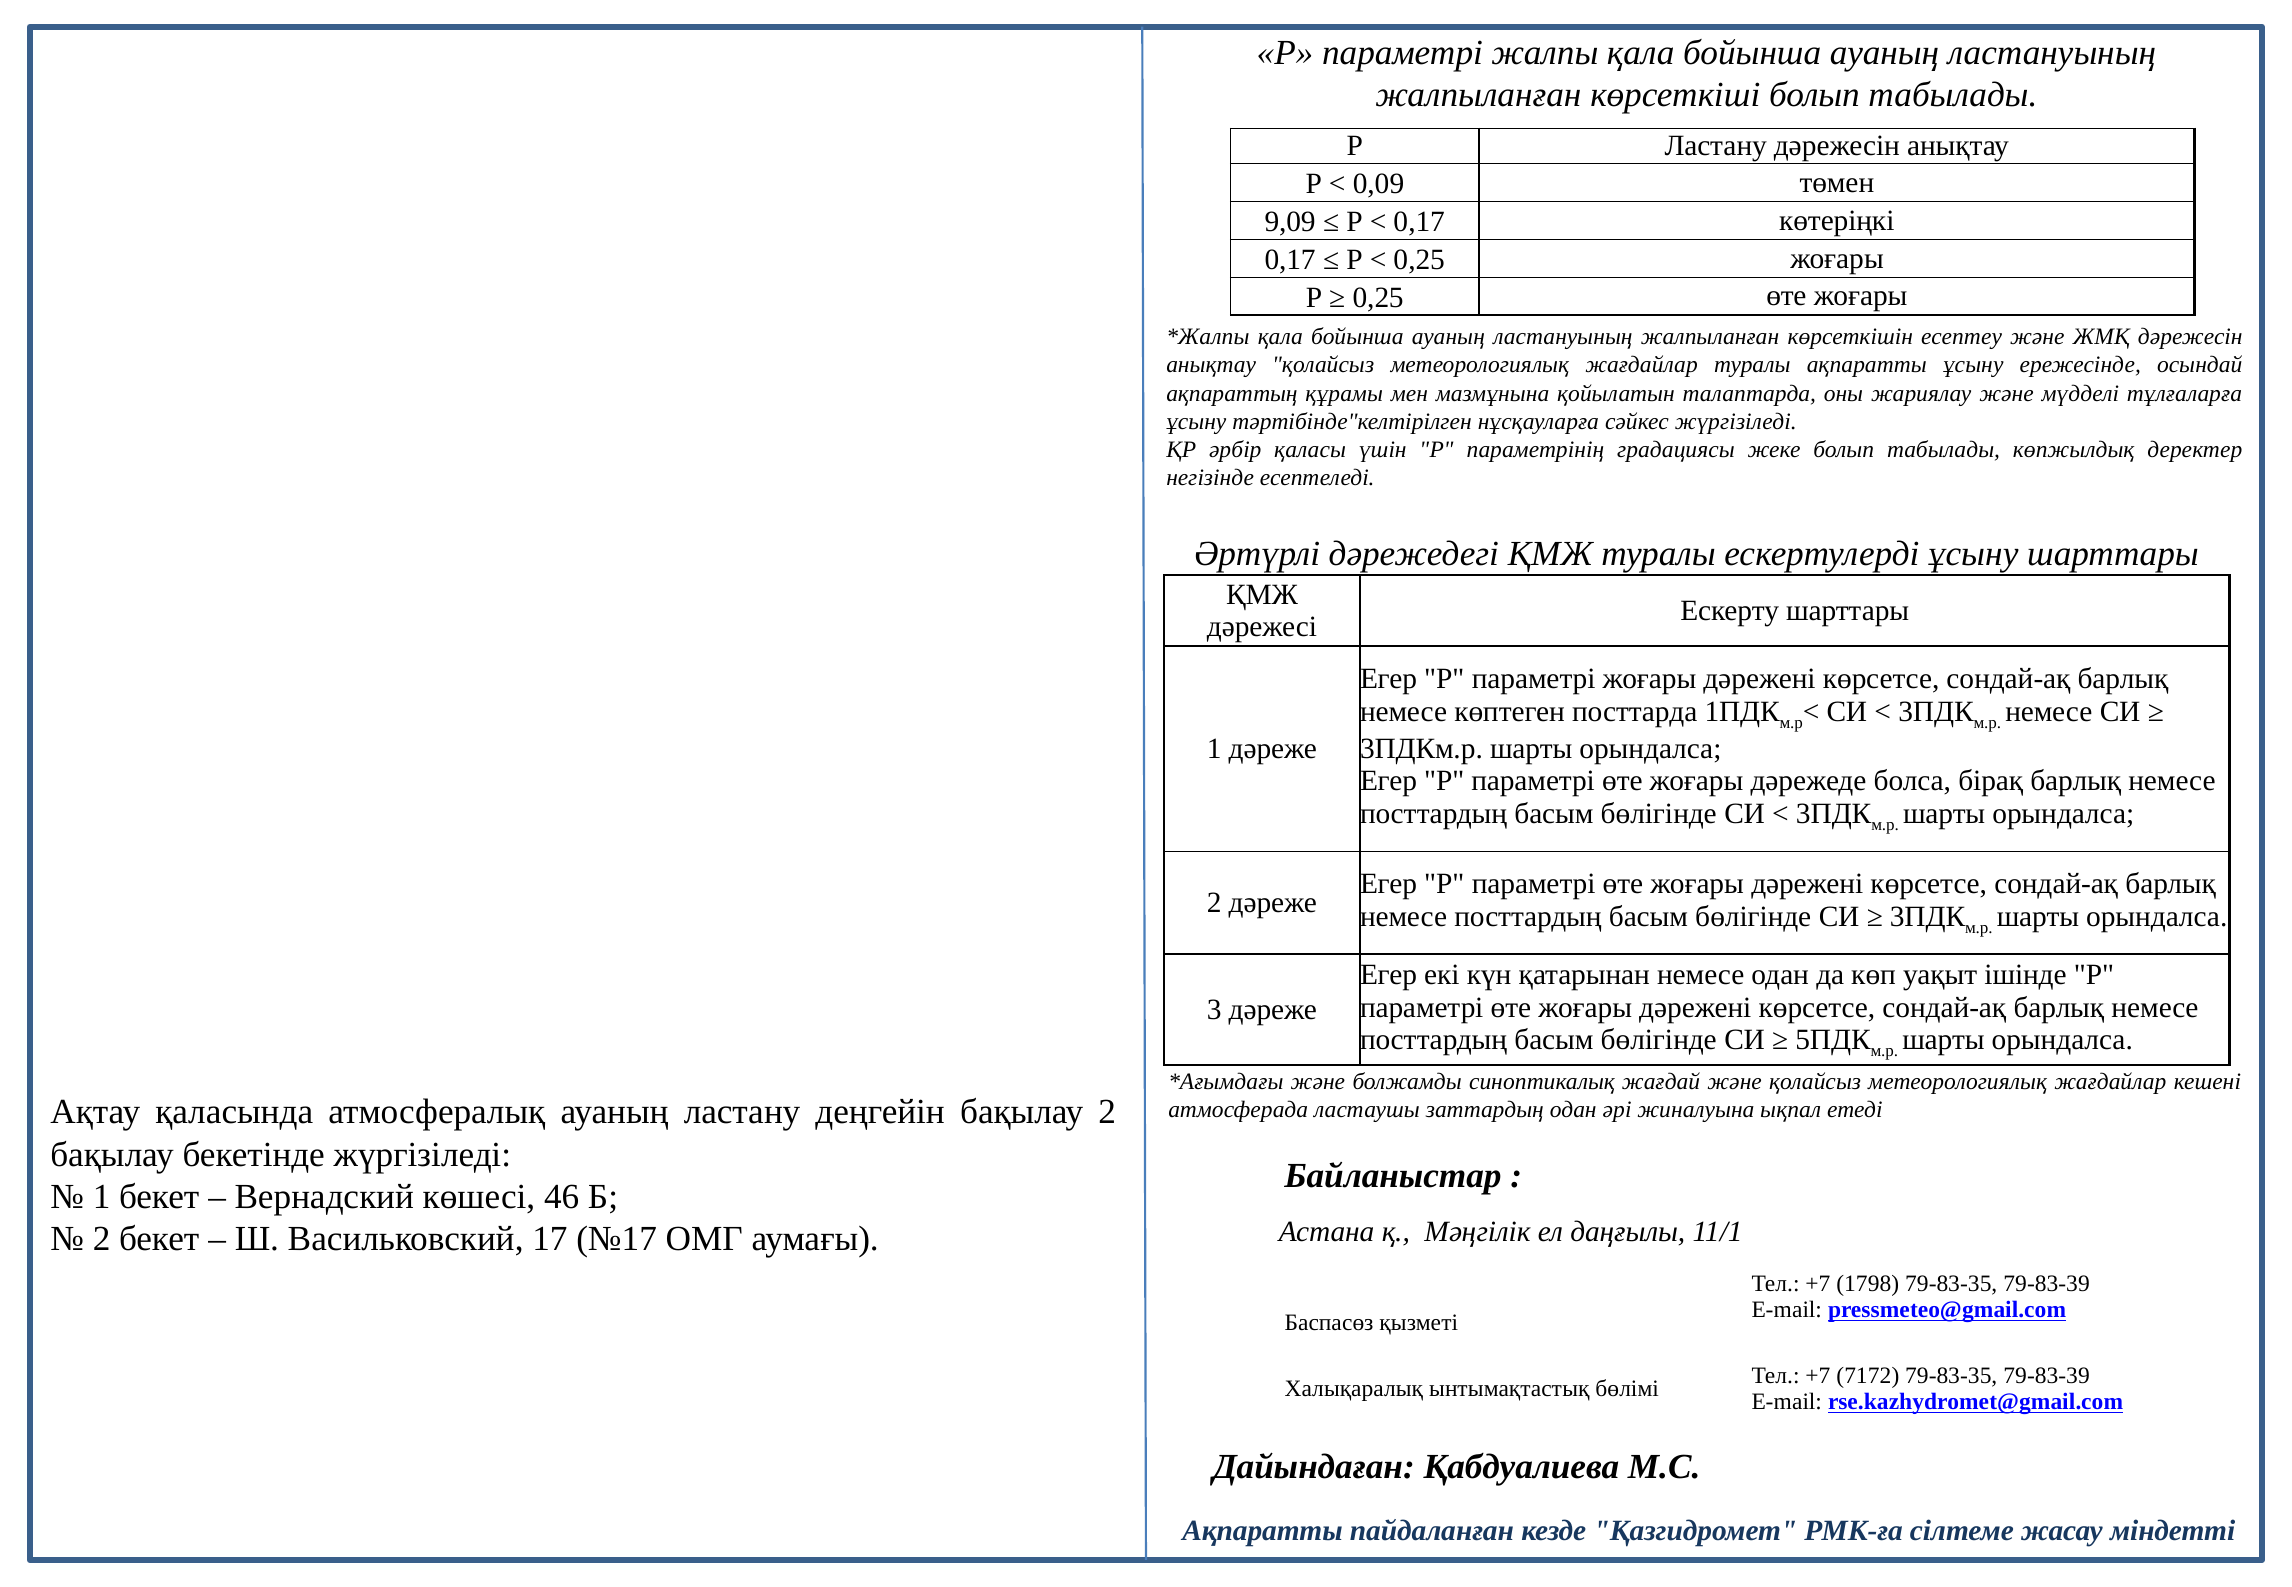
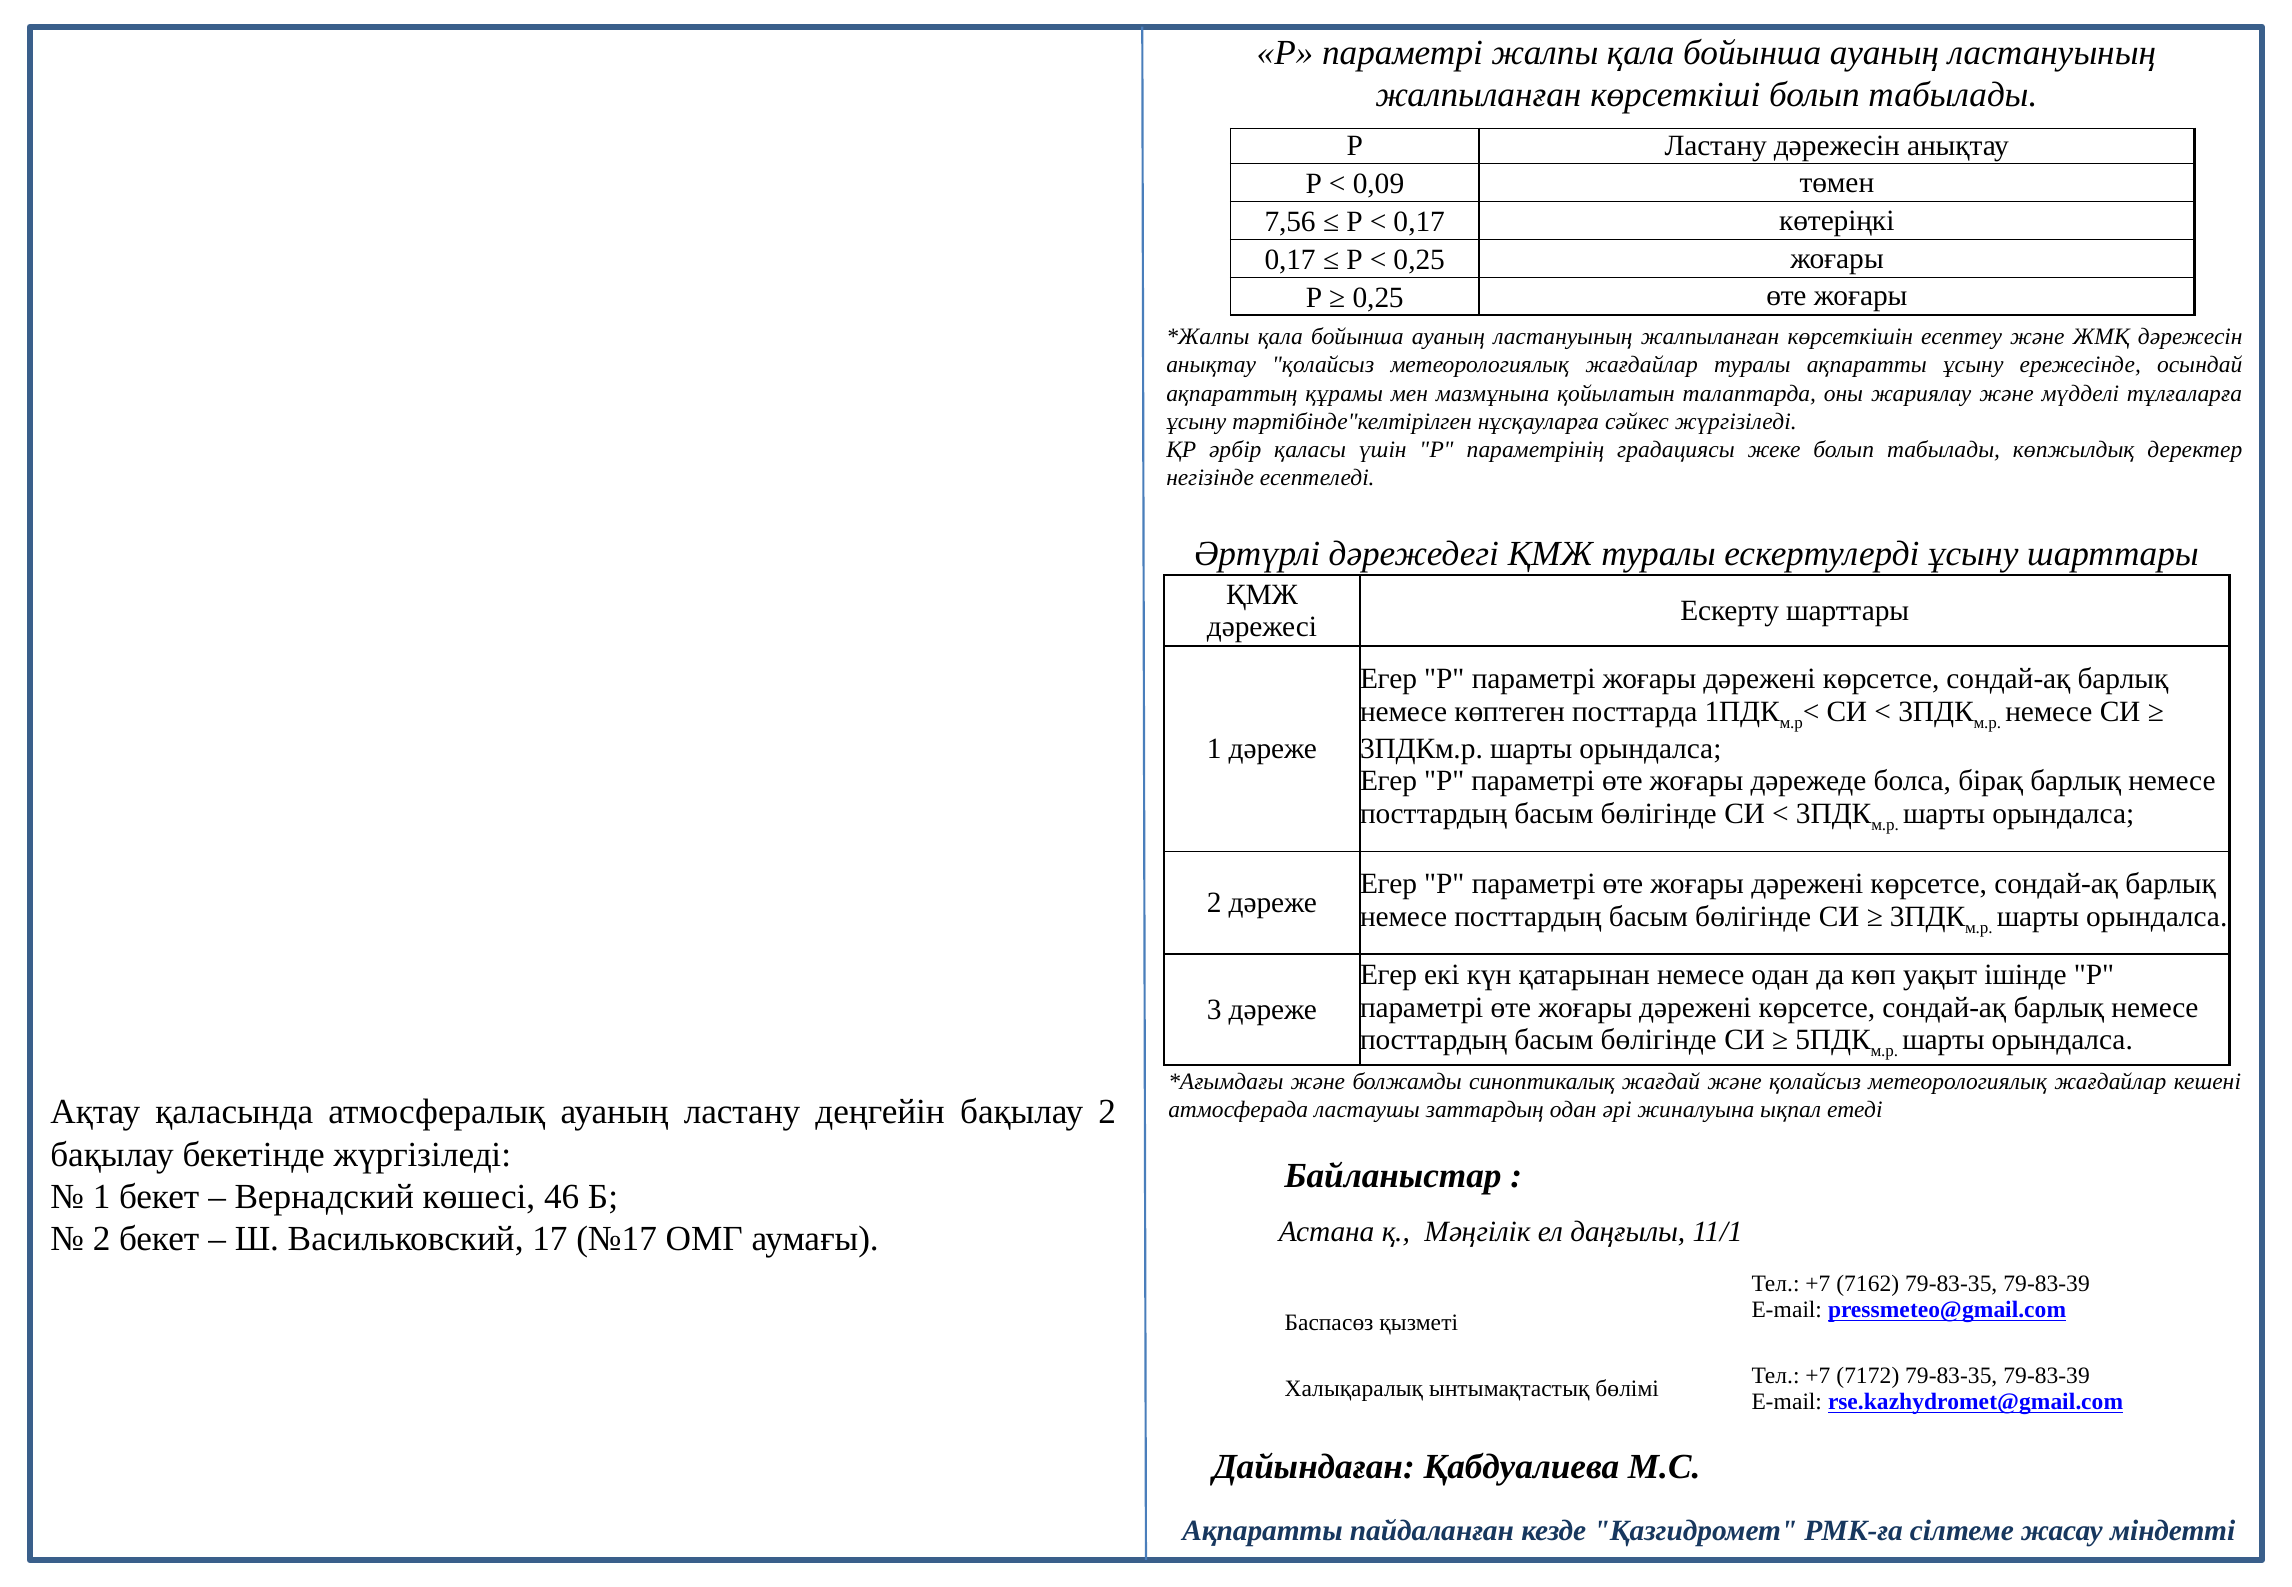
9,09: 9,09 -> 7,56 (1290, 222)
1798: 1798 -> 7162 (1868, 1284)
